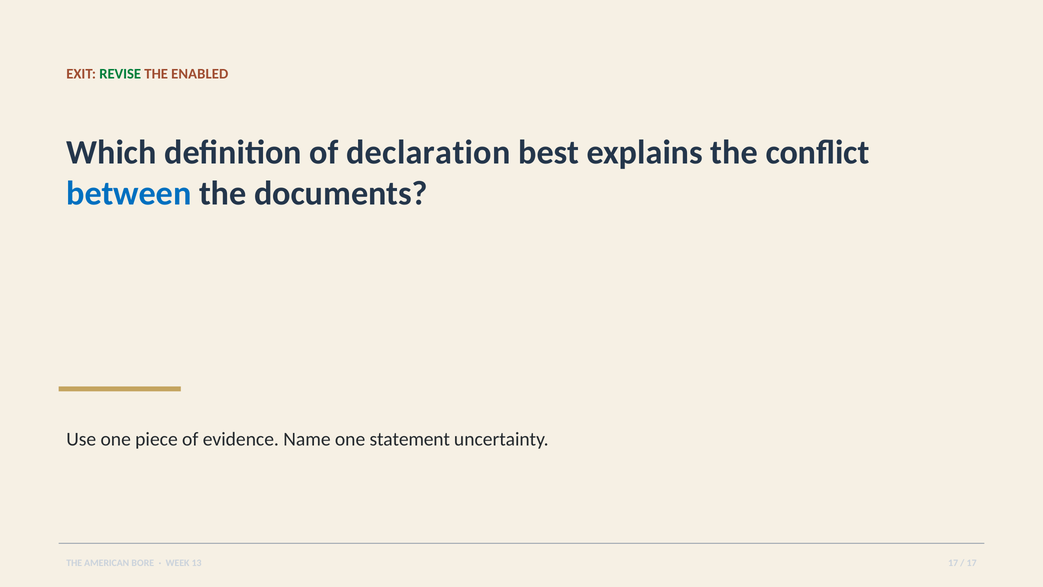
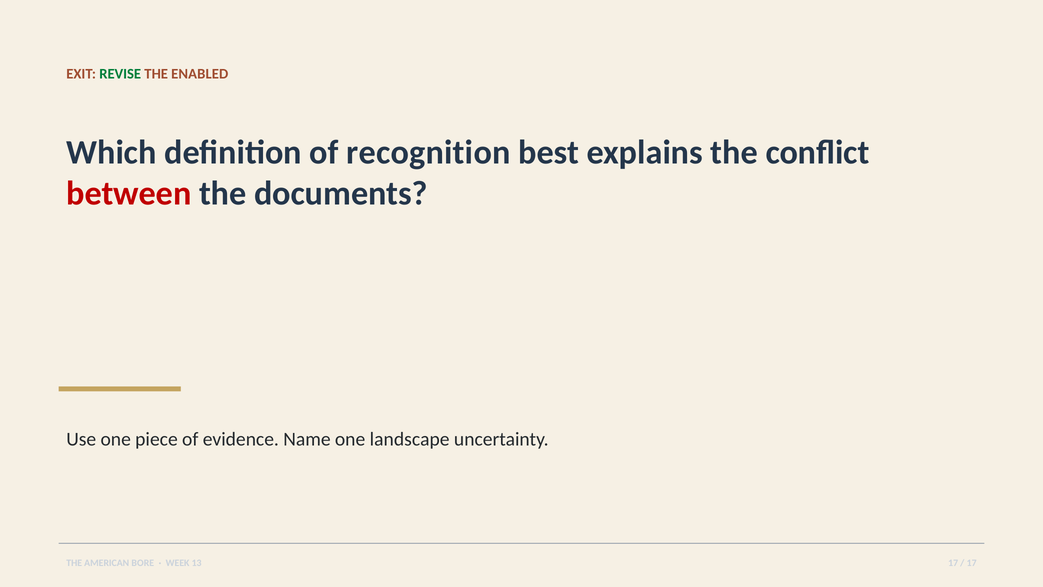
declaration: declaration -> recognition (428, 152)
between colour: blue -> red (129, 193)
statement: statement -> landscape (410, 439)
